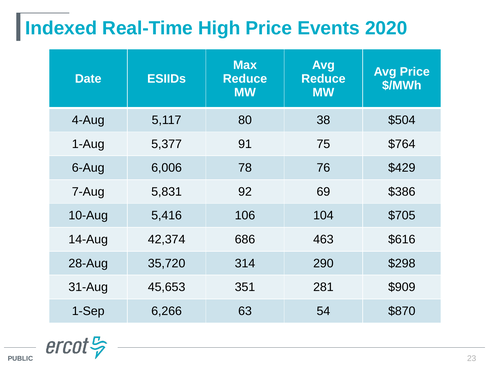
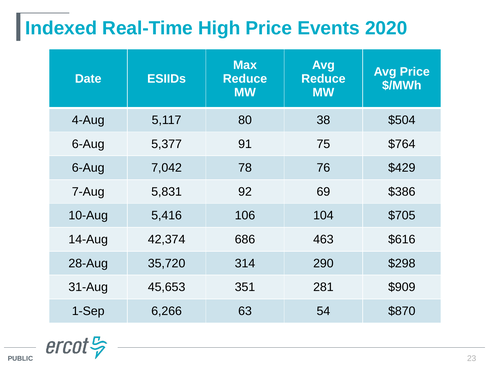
1-Aug: 1-Aug -> 6-Aug (88, 144)
6,006: 6,006 -> 7,042 (167, 168)
